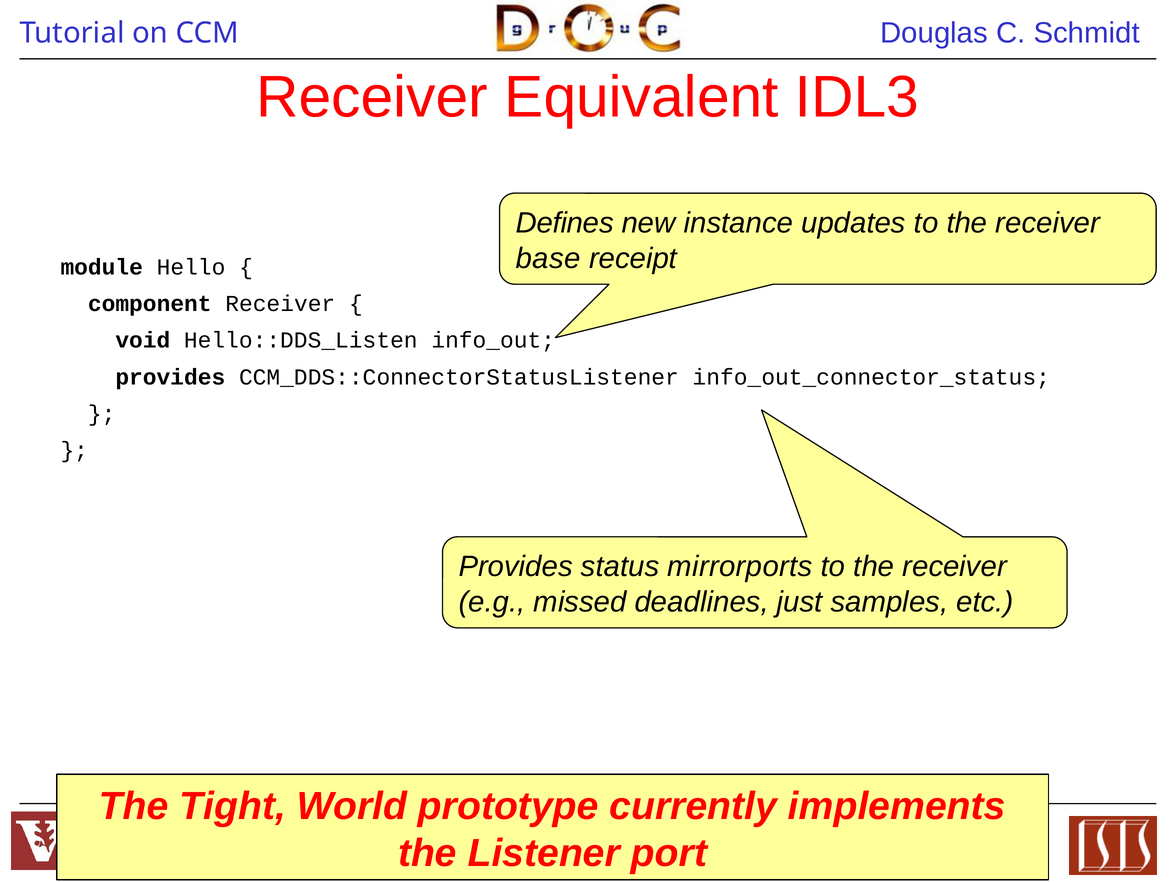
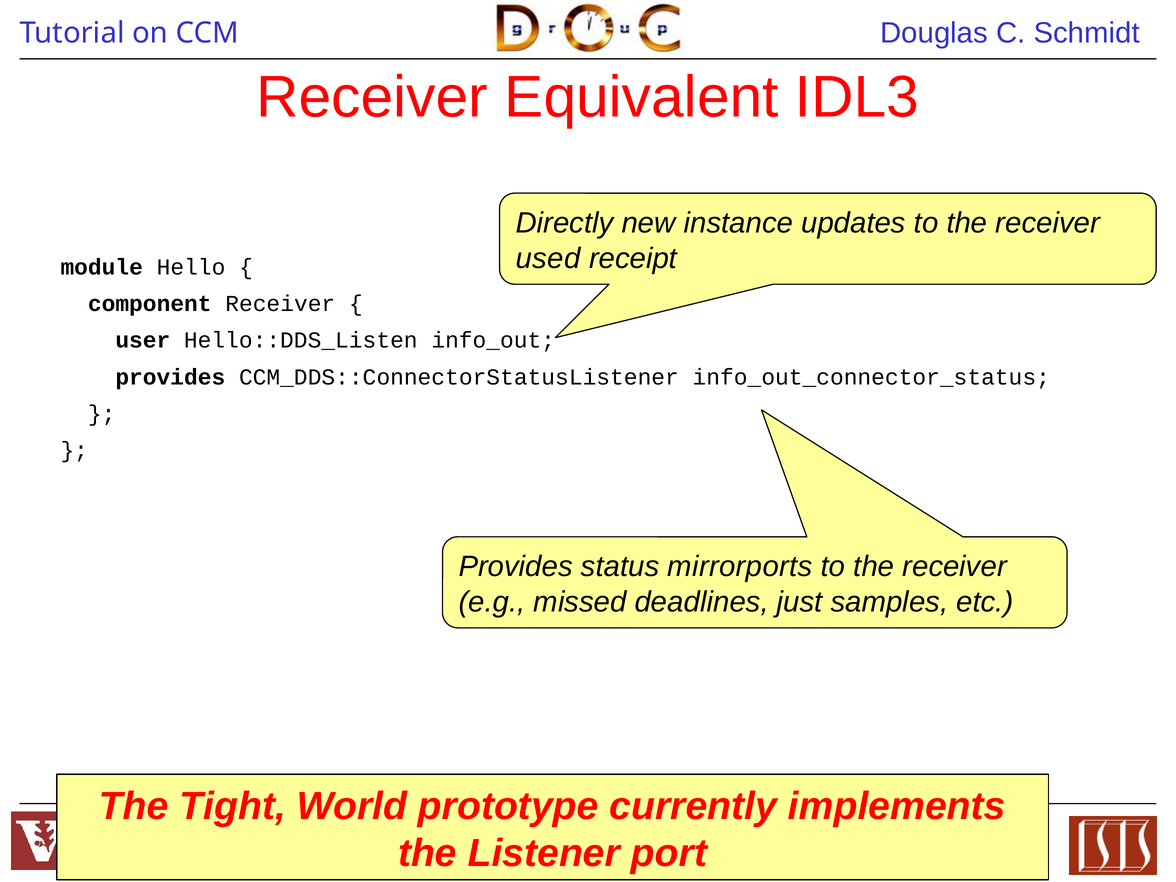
Defines: Defines -> Directly (565, 223)
base: base -> used (548, 258)
void: void -> user (143, 340)
